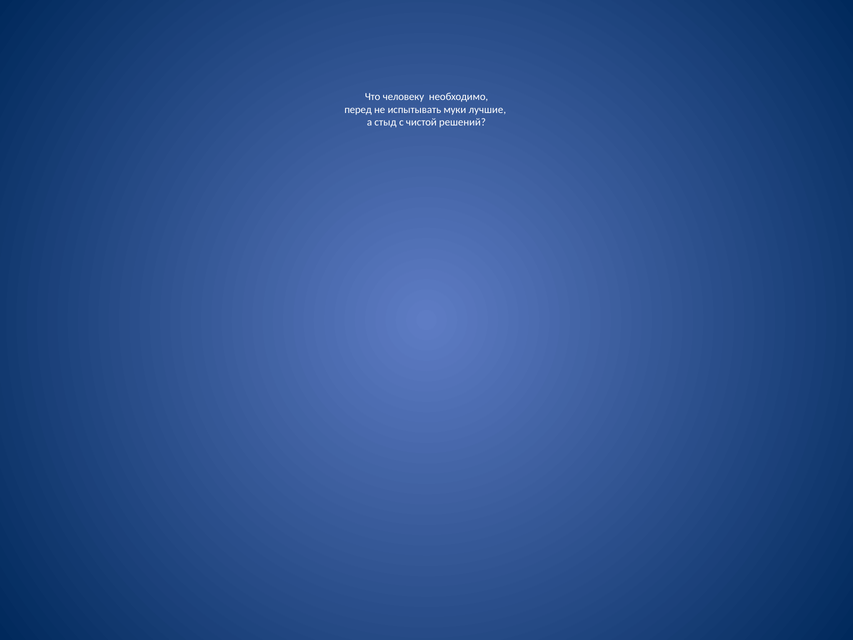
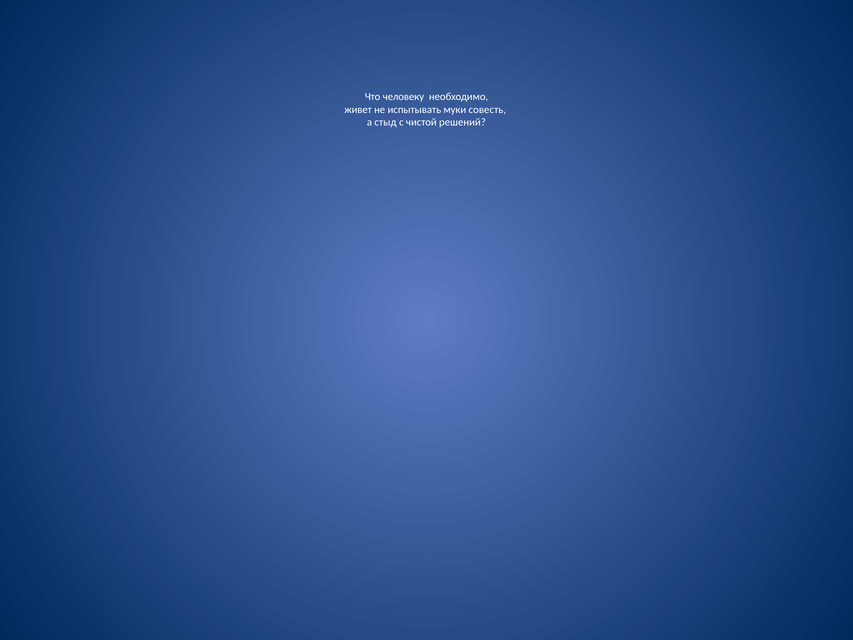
перед: перед -> живет (358, 110)
лучшие: лучшие -> совесть (487, 110)
